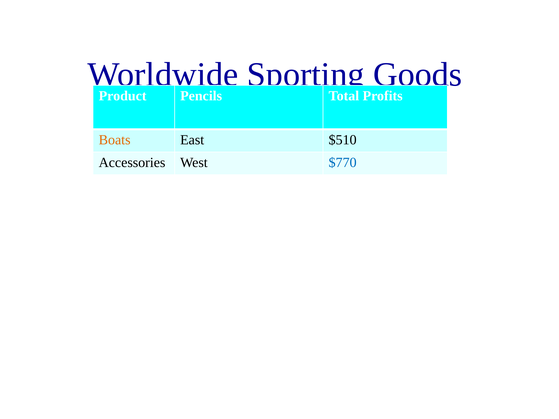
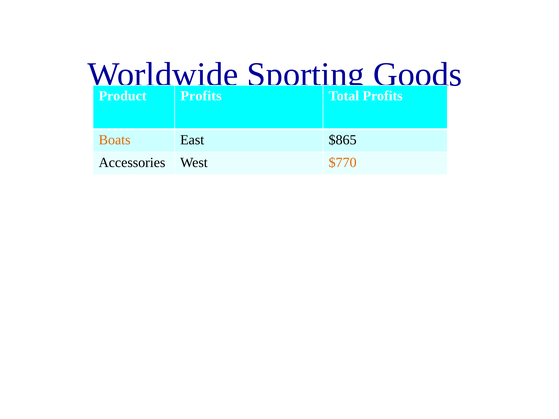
Product Pencils: Pencils -> Profits (201, 96)
$510: $510 -> $865 (343, 140)
$770 colour: blue -> orange (343, 163)
